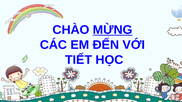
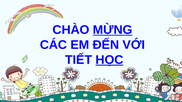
HỌC underline: none -> present (109, 60)
